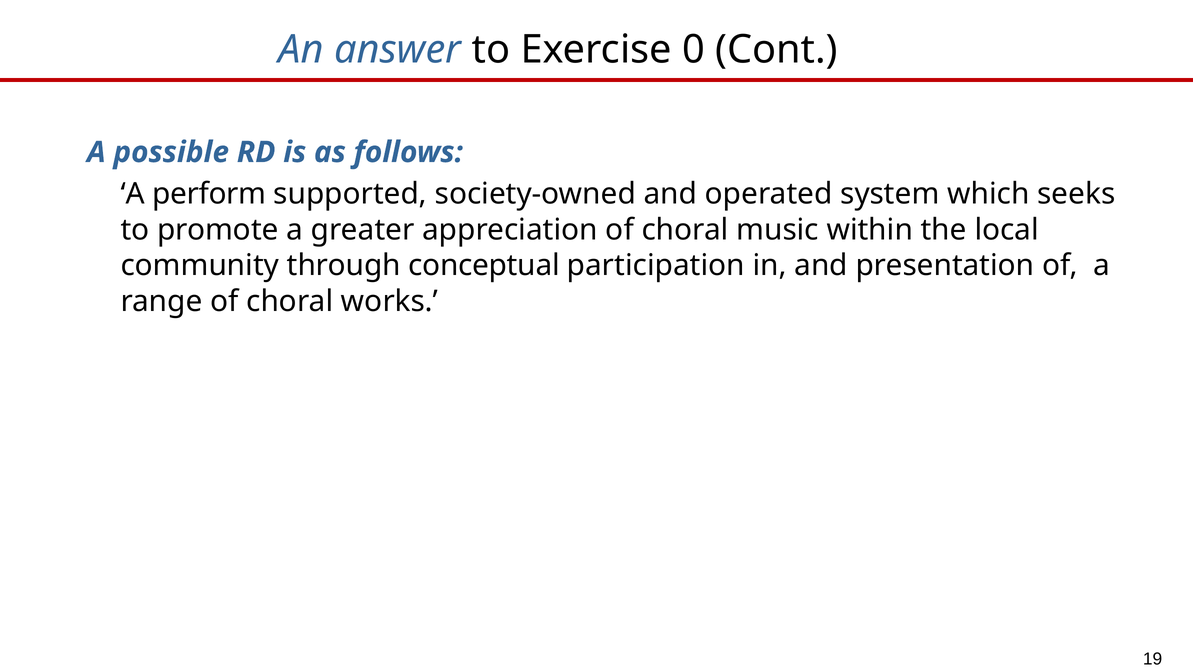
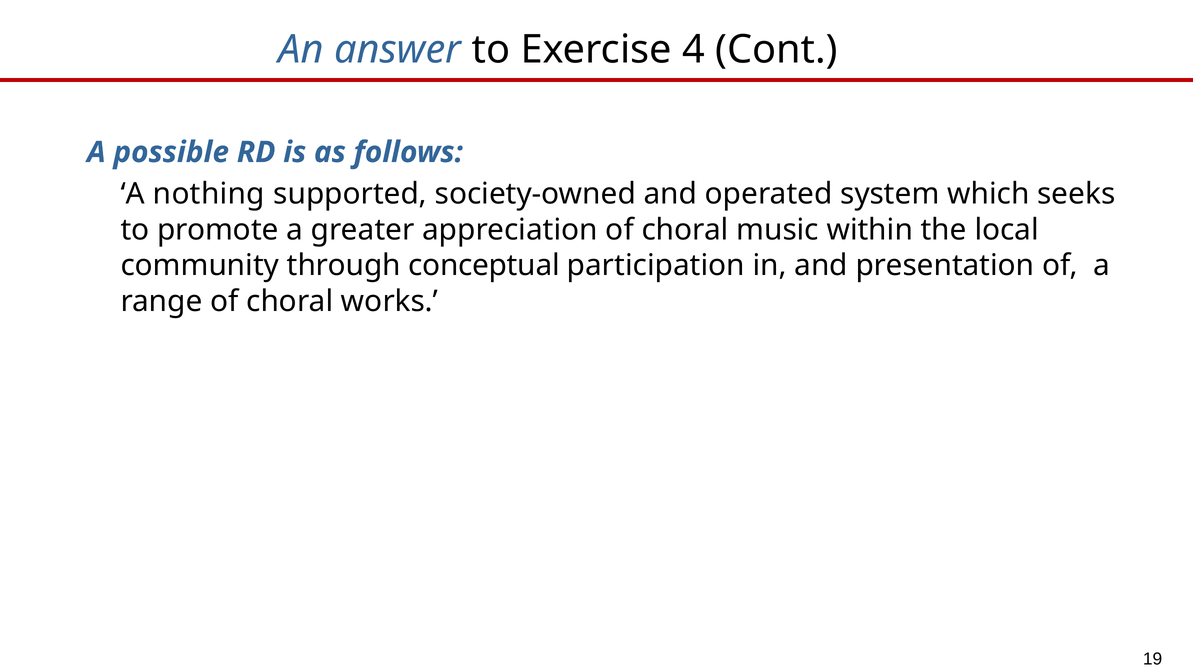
0: 0 -> 4 (693, 49)
perform: perform -> nothing (209, 194)
